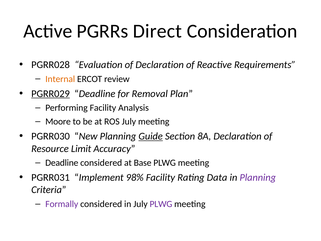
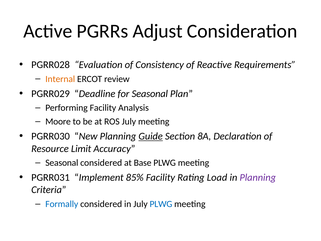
Direct: Direct -> Adjust (158, 31)
of Declaration: Declaration -> Consistency (160, 65)
PGRR029 underline: present -> none (51, 94)
for Removal: Removal -> Seasonal (150, 94)
Deadline: Deadline -> Seasonal (62, 163)
98%: 98% -> 85% (135, 177)
Data: Data -> Load (217, 177)
Formally colour: purple -> blue (62, 204)
PLWG colour: purple -> blue (161, 204)
